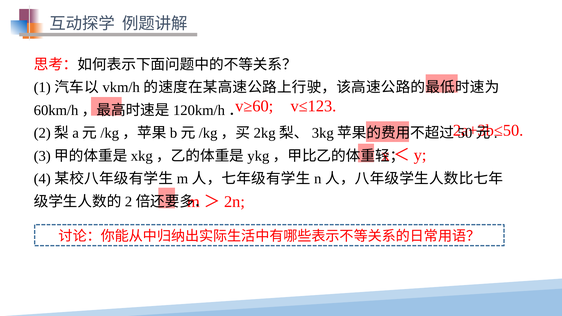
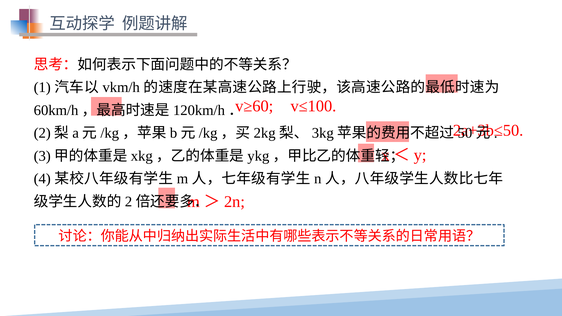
v≤123: v≤123 -> v≤100 (313, 106)
